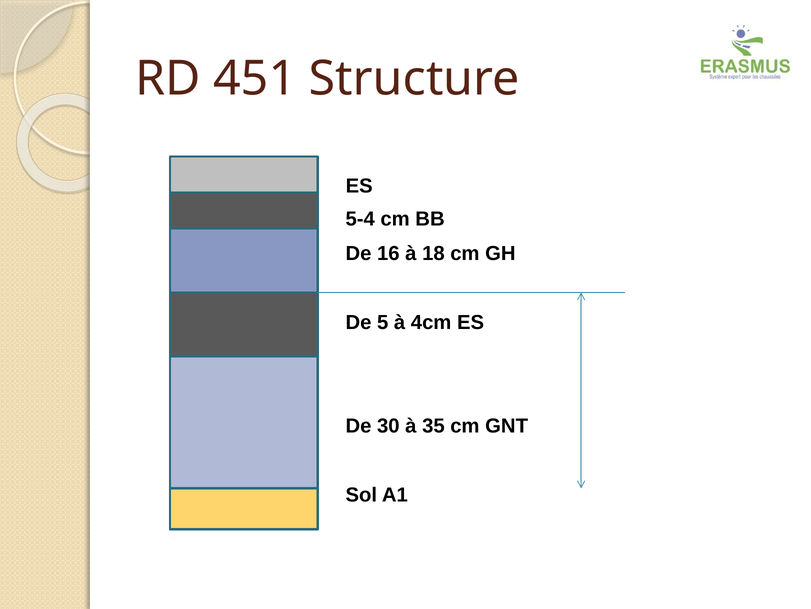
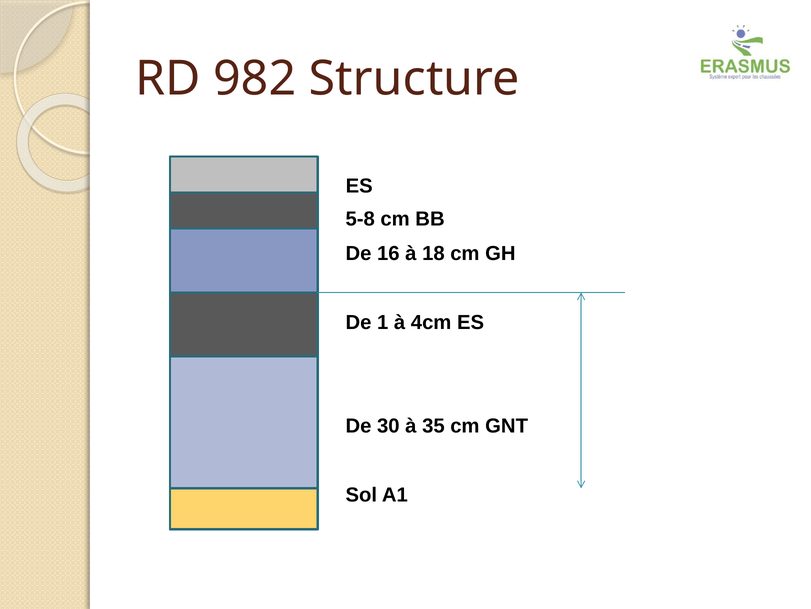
451: 451 -> 982 (255, 78)
5-4: 5-4 -> 5-8 (360, 219)
5: 5 -> 1 (383, 322)
